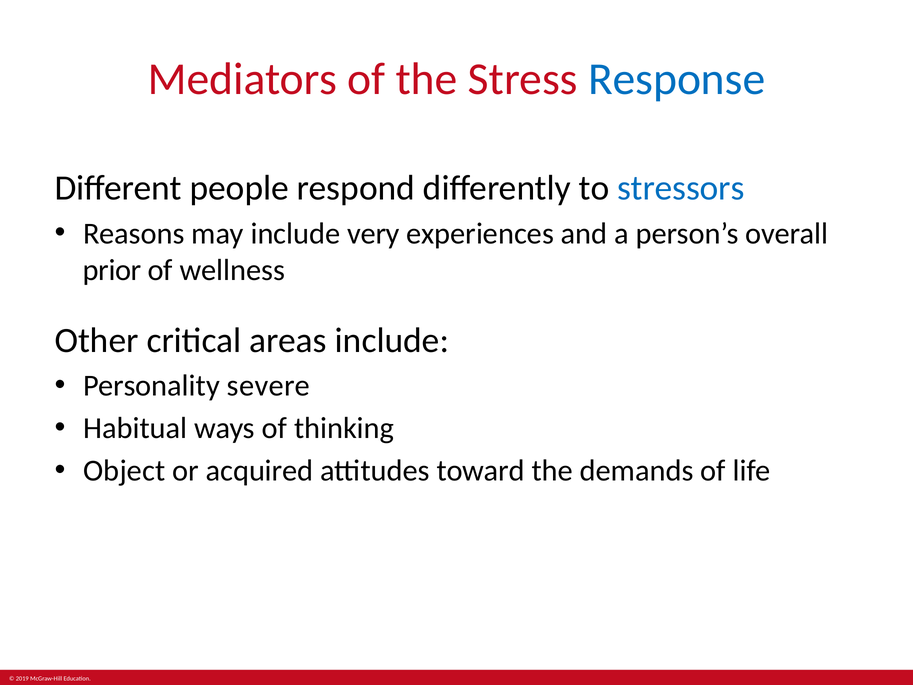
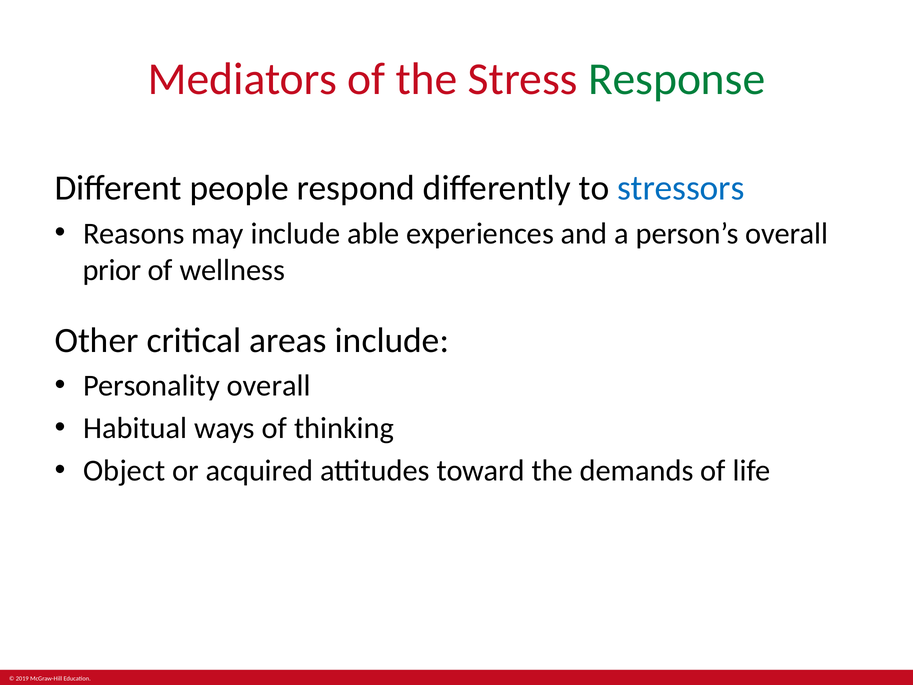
Response colour: blue -> green (677, 79)
very: very -> able (373, 233)
Personality severe: severe -> overall (269, 386)
